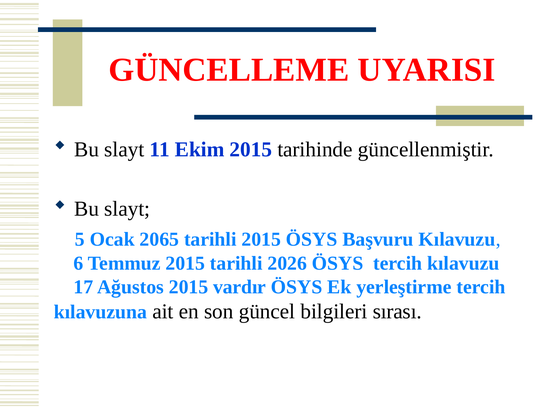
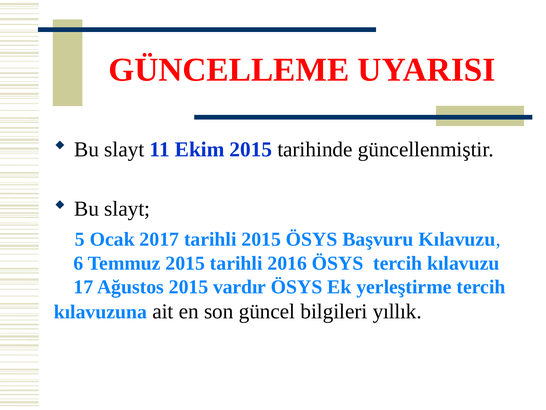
2065: 2065 -> 2017 (159, 239)
2026: 2026 -> 2016 (287, 263)
sırası: sırası -> yıllık (397, 311)
